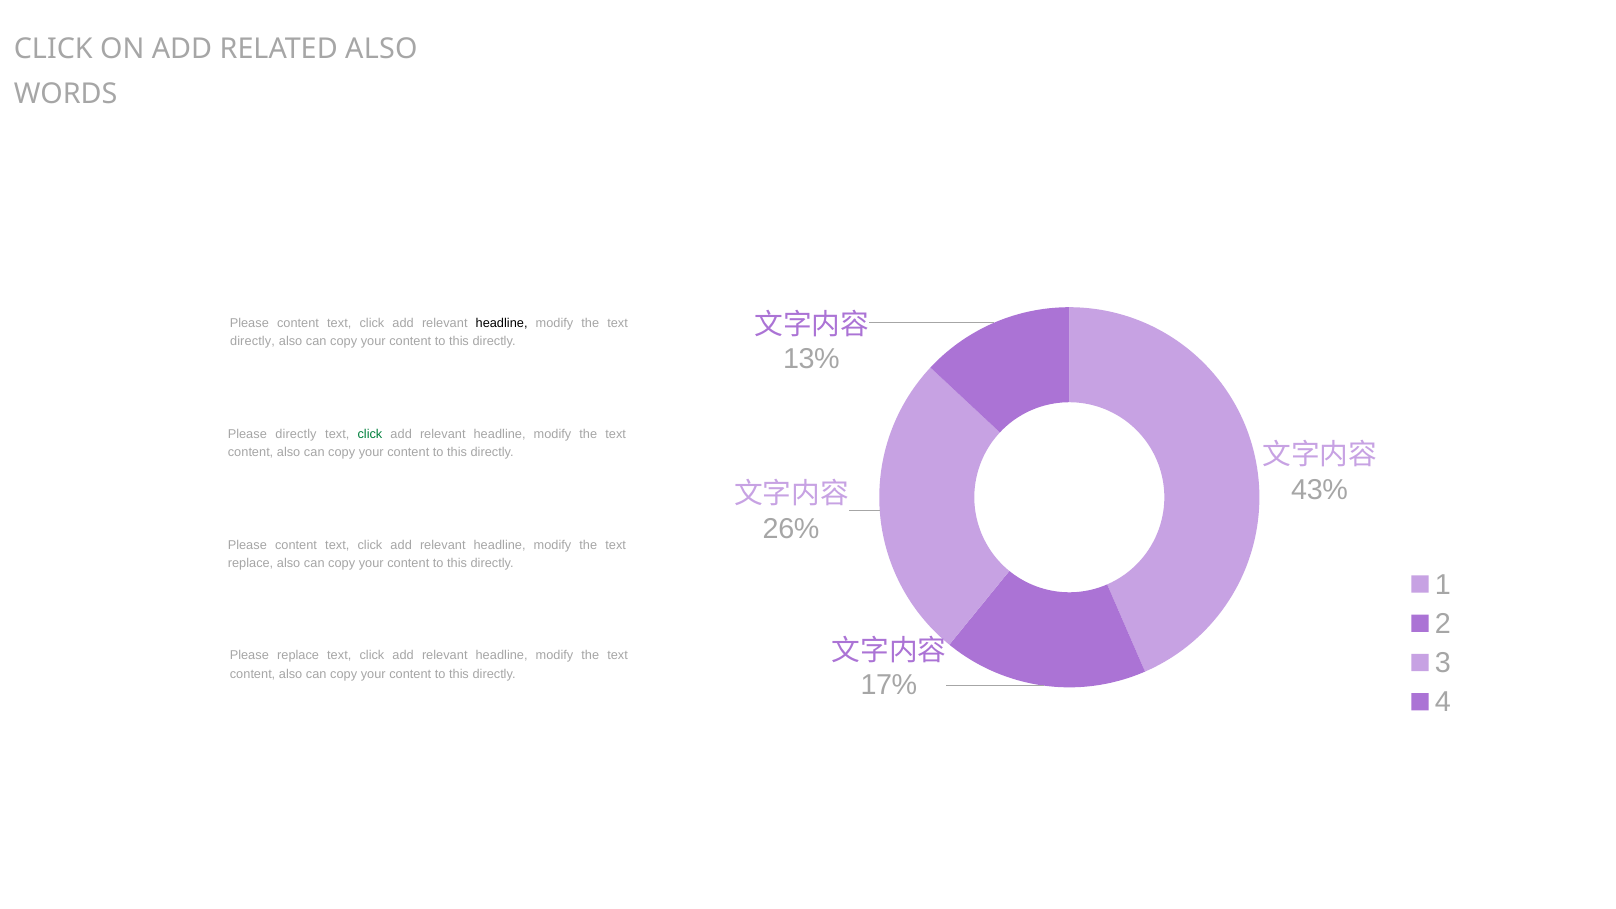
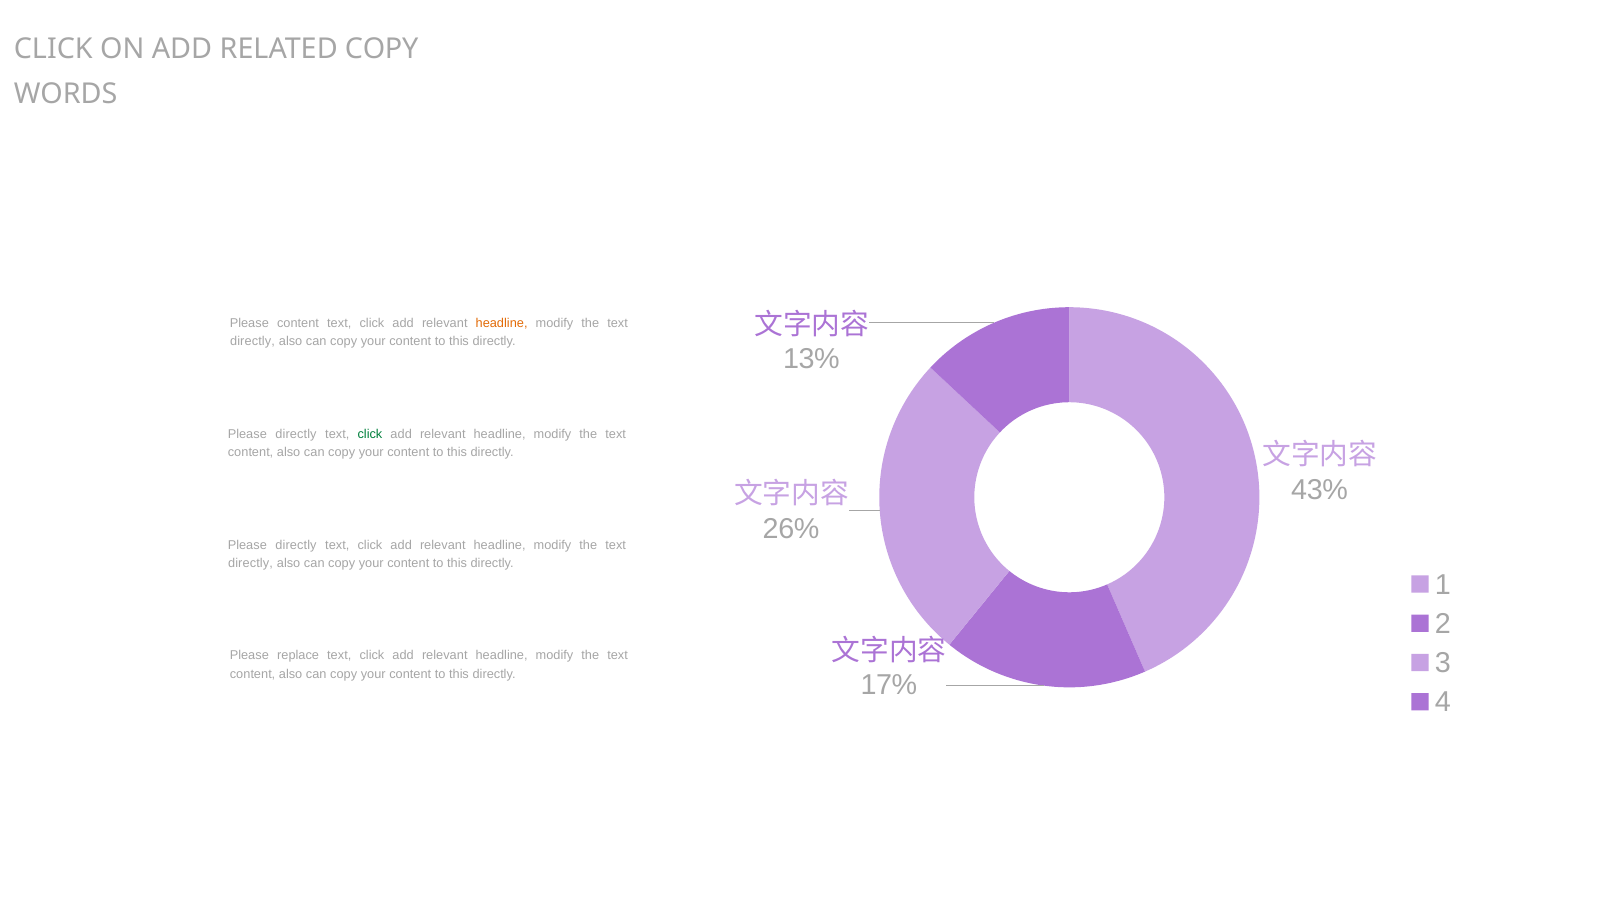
RELATED ALSO: ALSO -> COPY (382, 49)
headline colour: black -> orange (502, 323)
content: content -> directly (296, 545)
replace: replace -> directly (251, 563)
